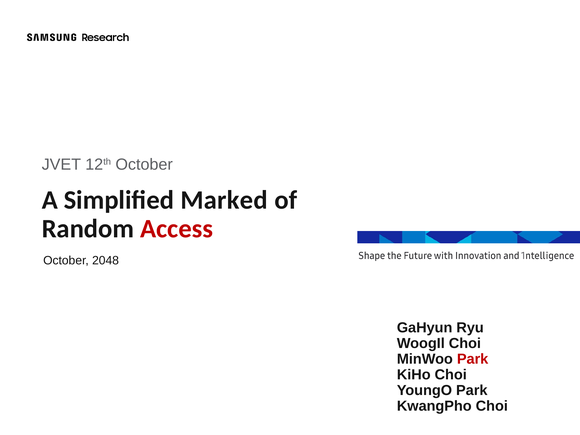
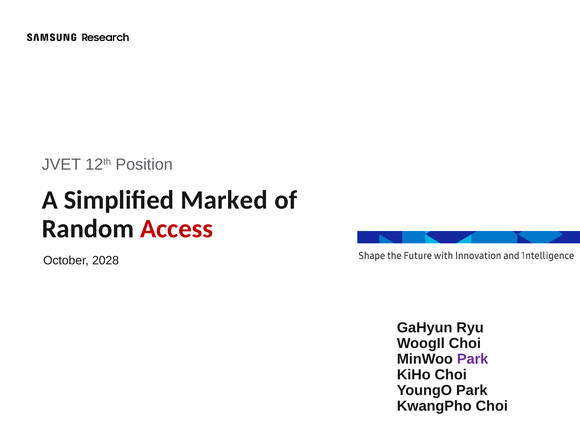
12th October: October -> Position (144, 164)
2048: 2048 -> 2028 (106, 261)
Park colour: red -> purple (473, 359)
